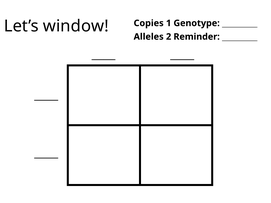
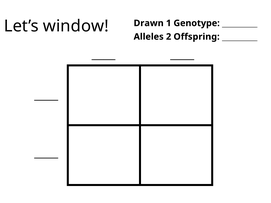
Copies: Copies -> Drawn (149, 23)
Reminder: Reminder -> Offspring (197, 37)
